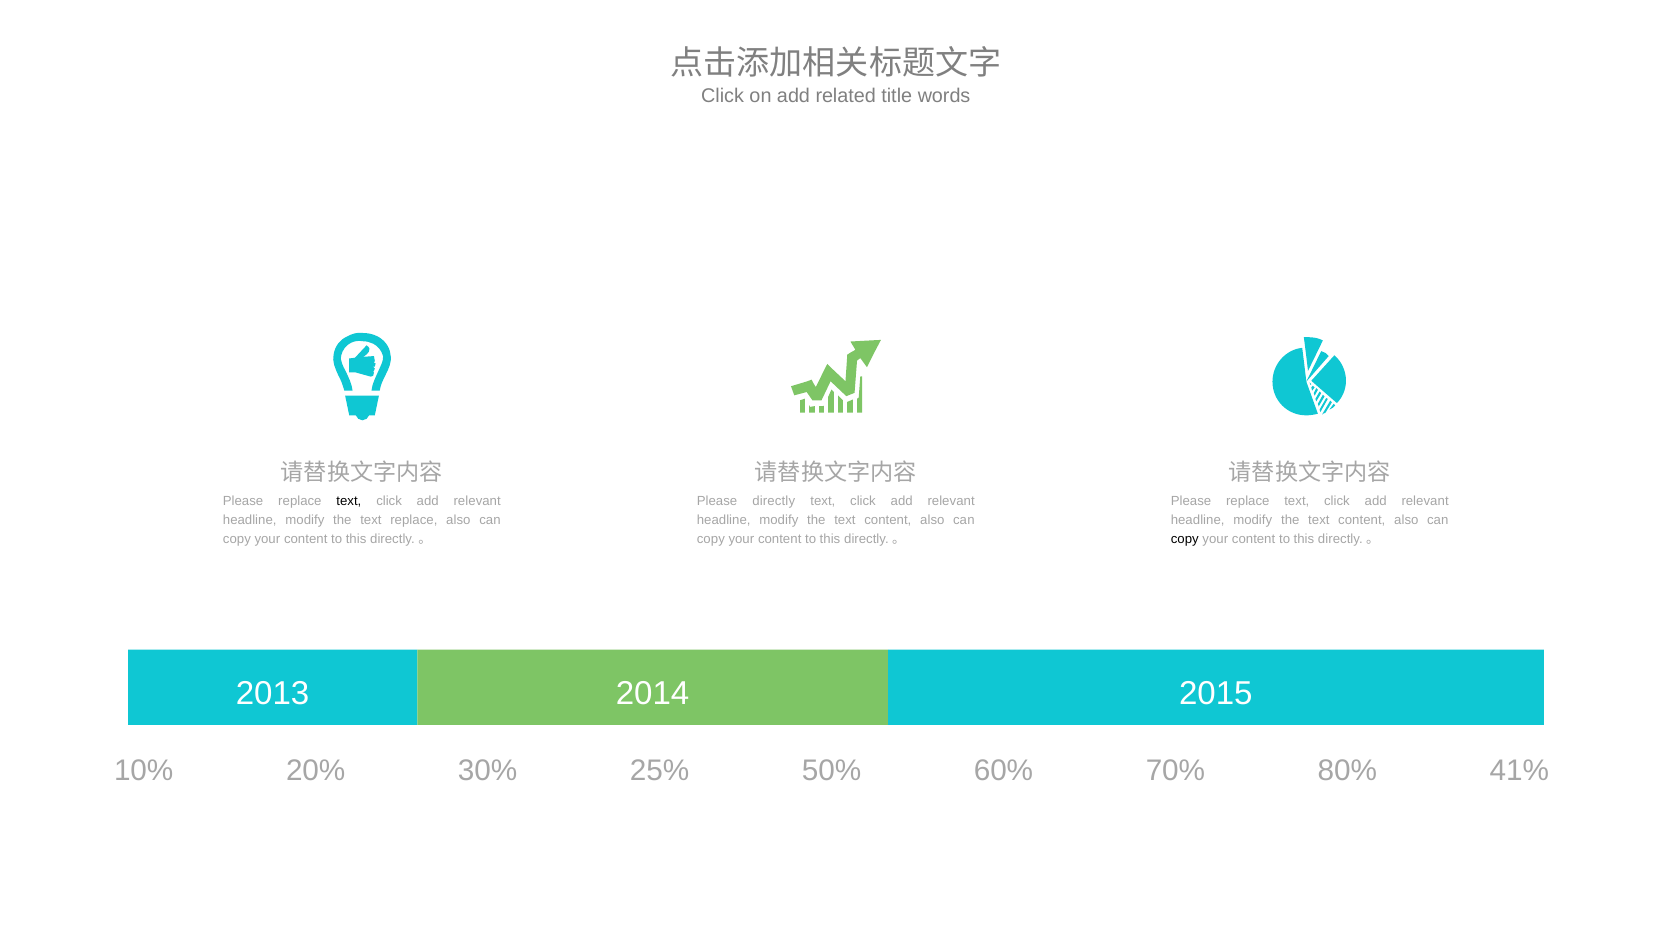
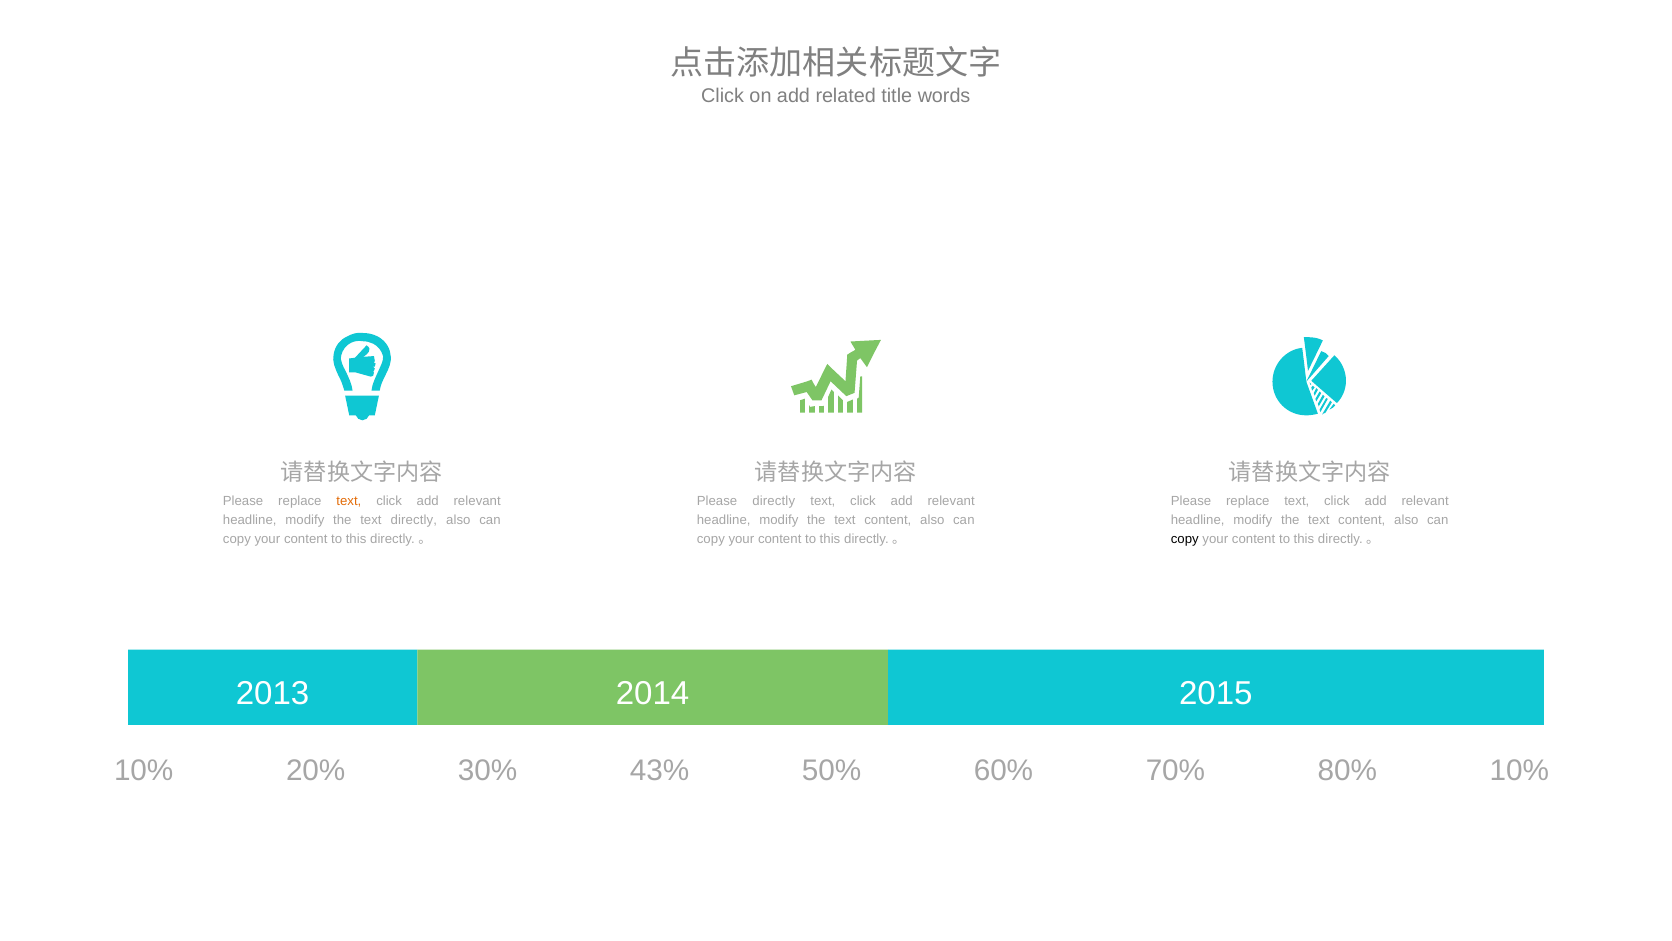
text colour: black -> orange (349, 501)
text replace: replace -> directly (414, 520)
25%: 25% -> 43% (660, 770)
80% 41%: 41% -> 10% (1519, 770)
